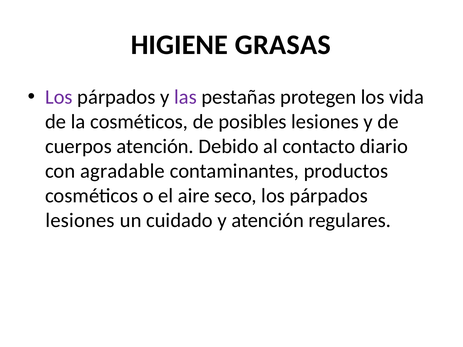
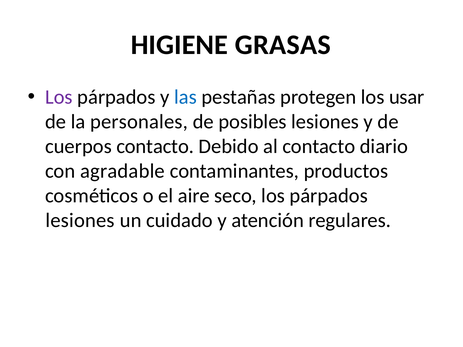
las colour: purple -> blue (185, 97)
vida: vida -> usar (407, 97)
la cosméticos: cosméticos -> personales (139, 122)
cuerpos atención: atención -> contacto (155, 147)
